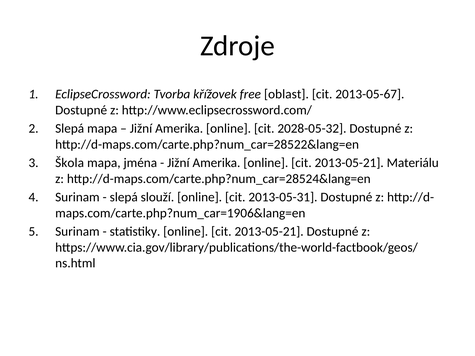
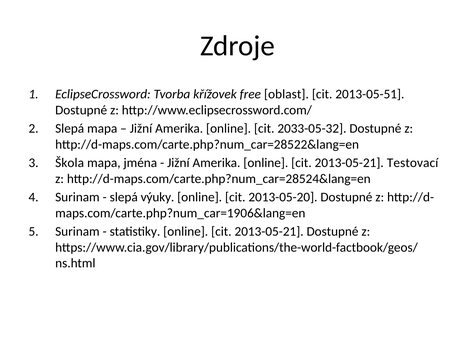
2013-05-67: 2013-05-67 -> 2013-05-51 (370, 94)
2028-05-32: 2028-05-32 -> 2033-05-32 (312, 129)
Materiálu: Materiálu -> Testovací (413, 163)
slouží: slouží -> výuky (158, 197)
2013-05-31: 2013-05-31 -> 2013-05-20 (283, 197)
